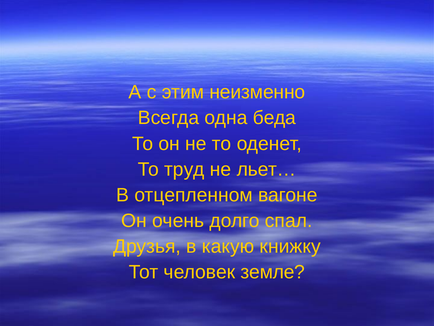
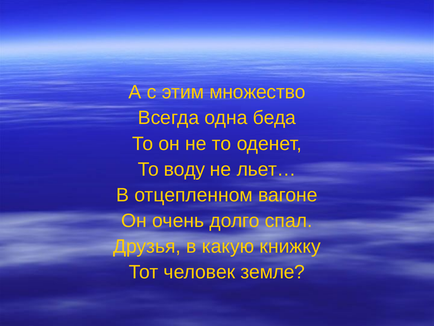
неизменно: неизменно -> множество (257, 92)
труд: труд -> воду (184, 169)
